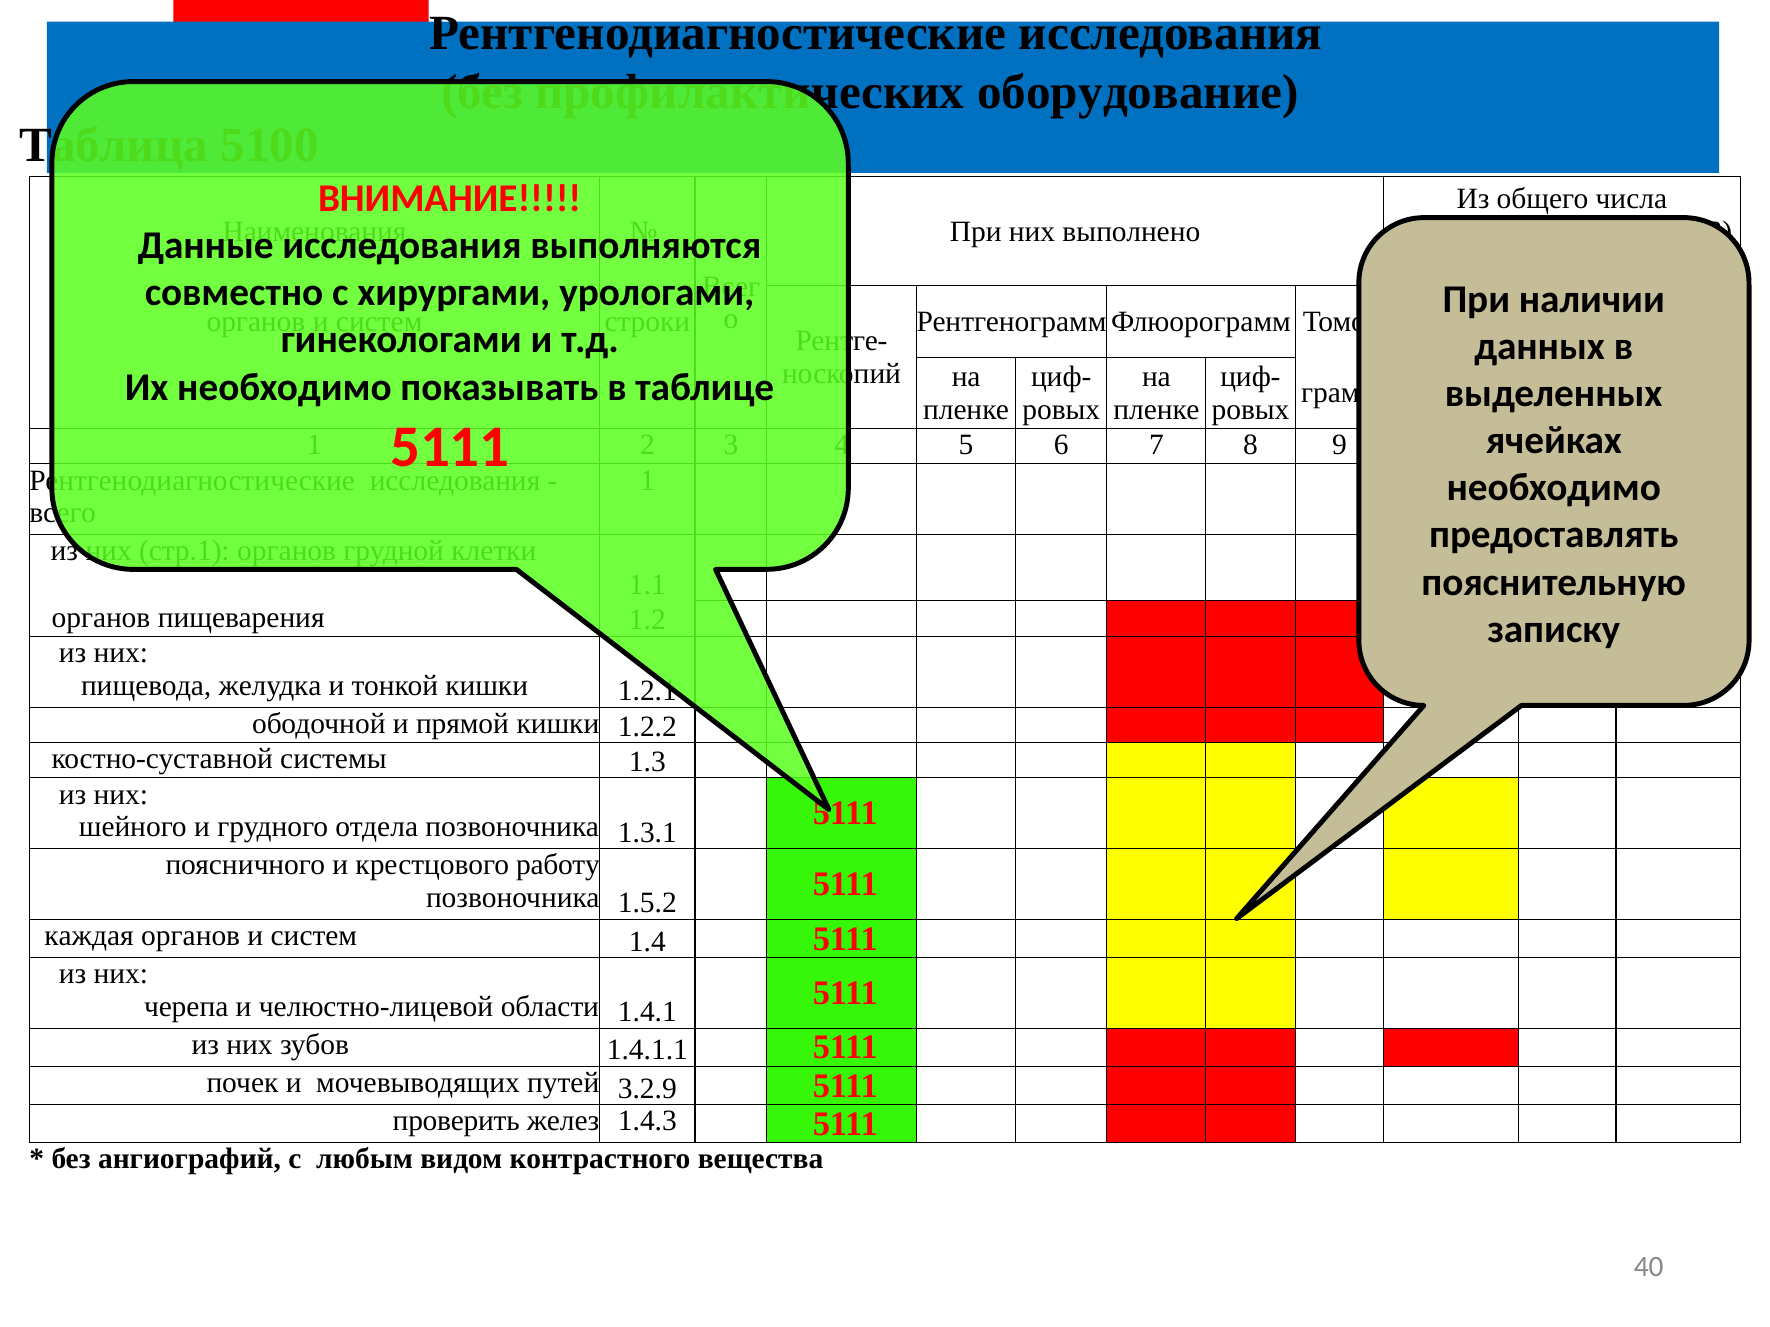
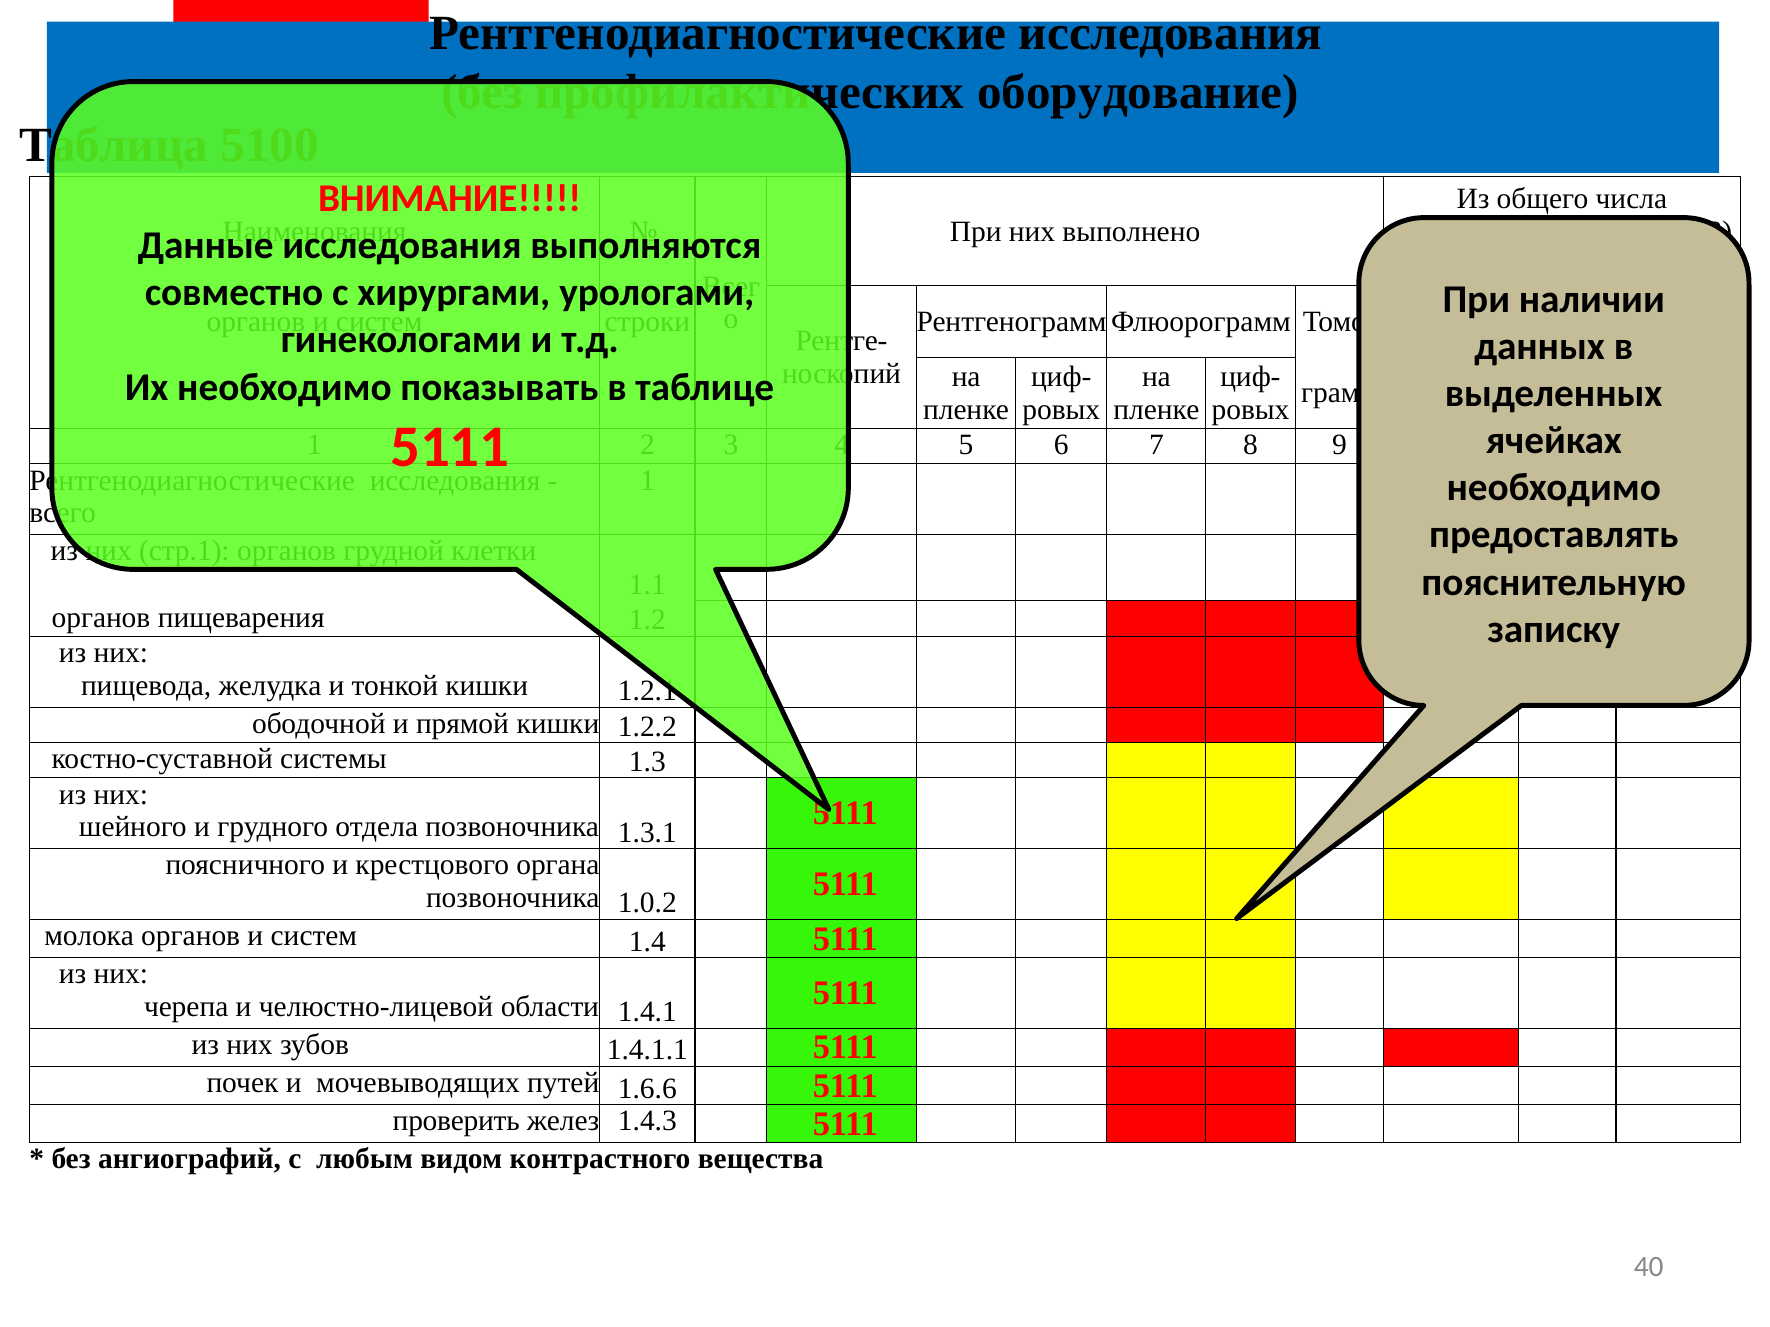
работу: работу -> органа (558, 866)
1.5.2: 1.5.2 -> 1.0.2 (647, 904)
каждая: каждая -> молока (89, 936)
3.2.9: 3.2.9 -> 1.6.6 (647, 1089)
